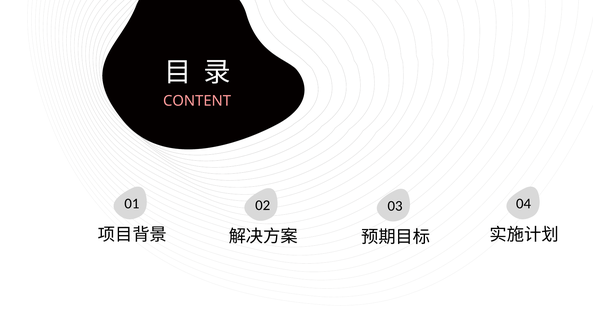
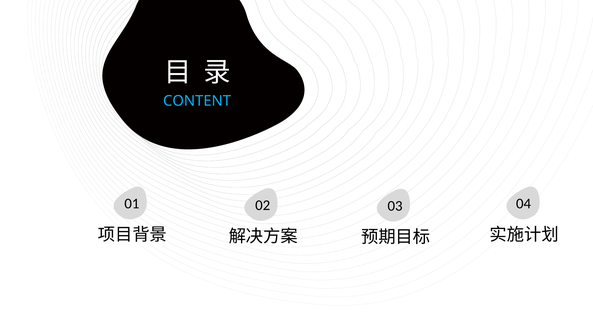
CONTENT colour: pink -> light blue (197, 101)
